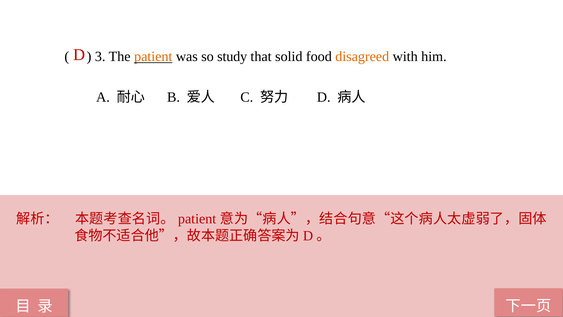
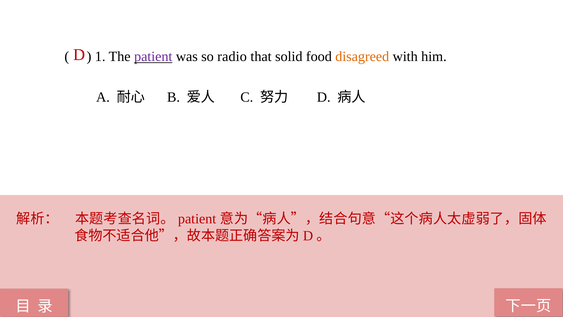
3: 3 -> 1 (100, 56)
patient colour: orange -> purple (153, 56)
study: study -> radio (232, 56)
